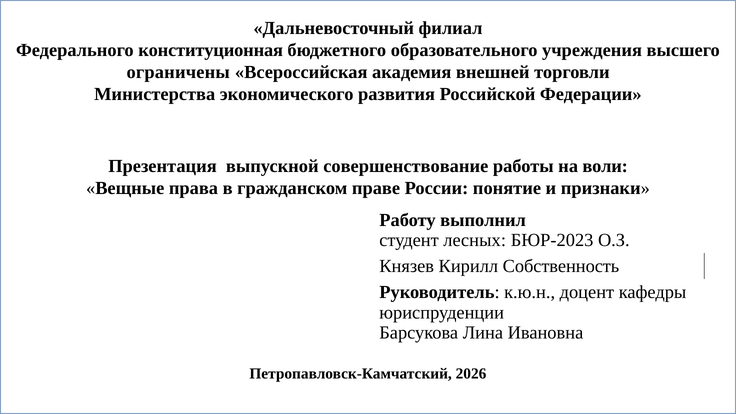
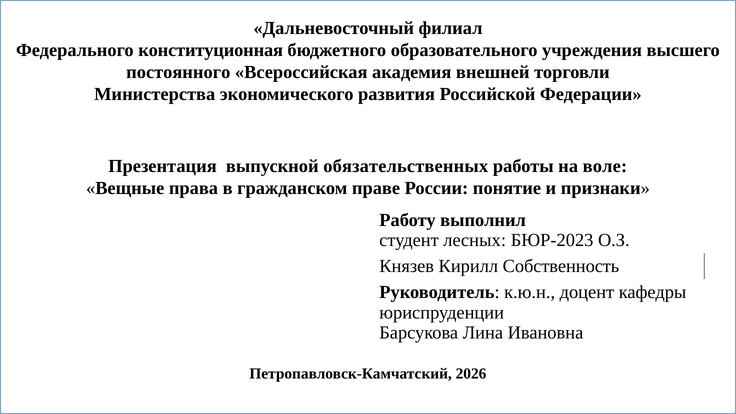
ограничены: ограничены -> постоянного (178, 72)
совершенствование: совершенствование -> обязательственных (406, 166)
воли: воли -> воле (605, 166)
